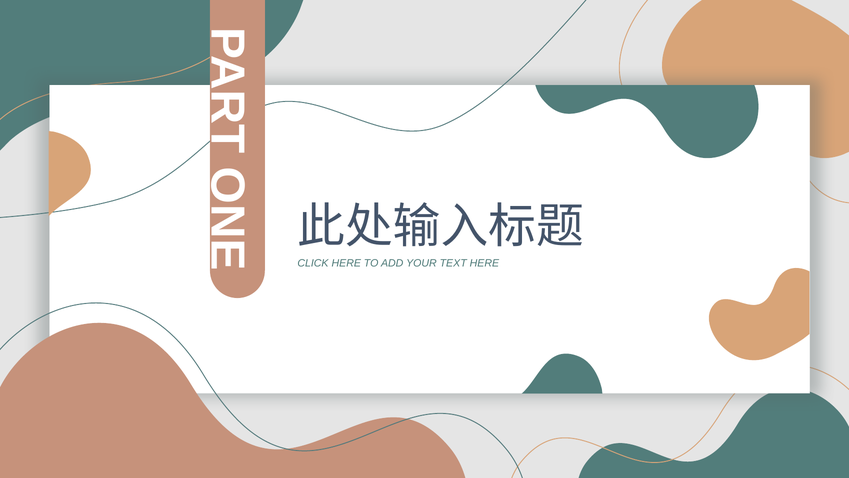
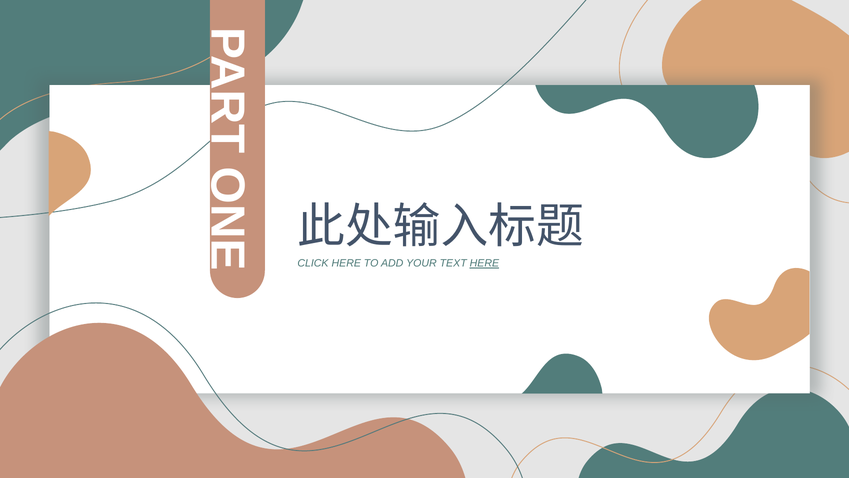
HERE underline: none -> present (484, 263)
